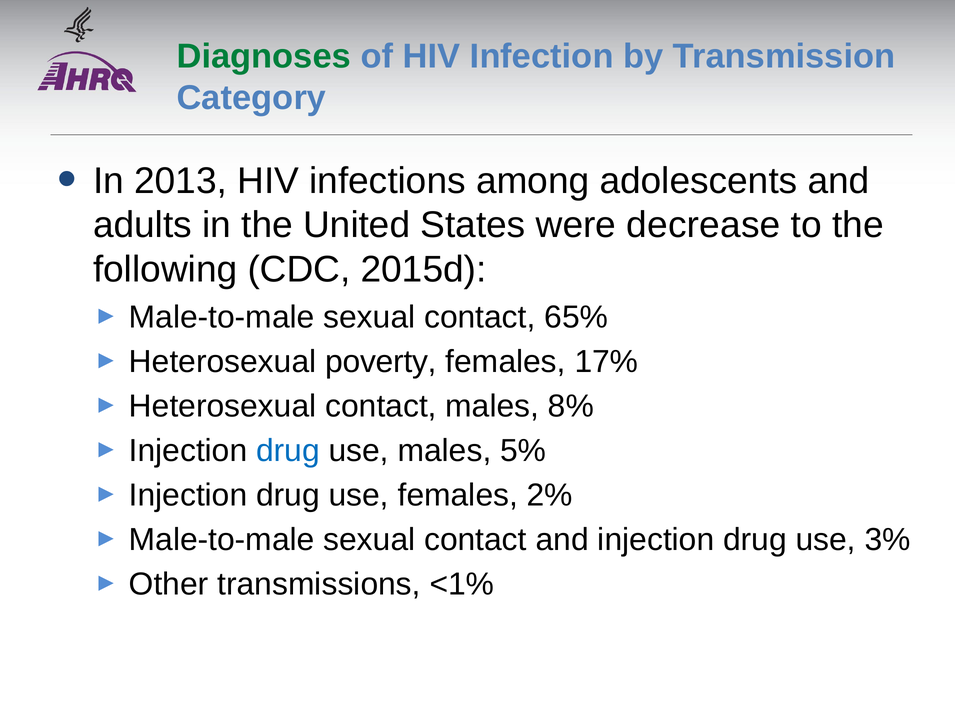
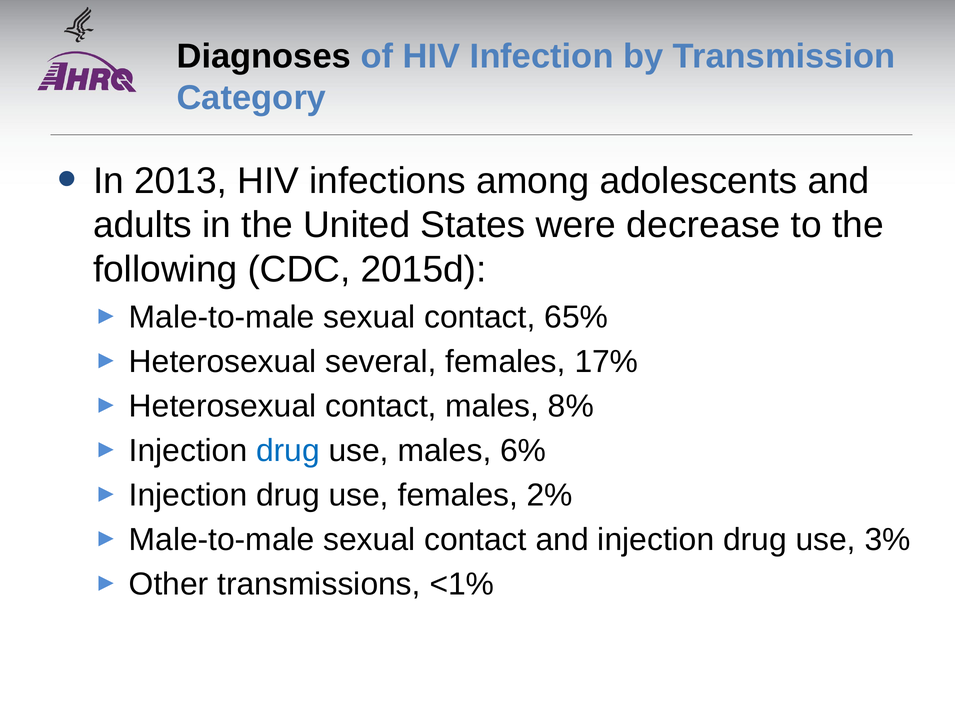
Diagnoses colour: green -> black (264, 57)
poverty: poverty -> several (381, 362)
5%: 5% -> 6% (523, 451)
